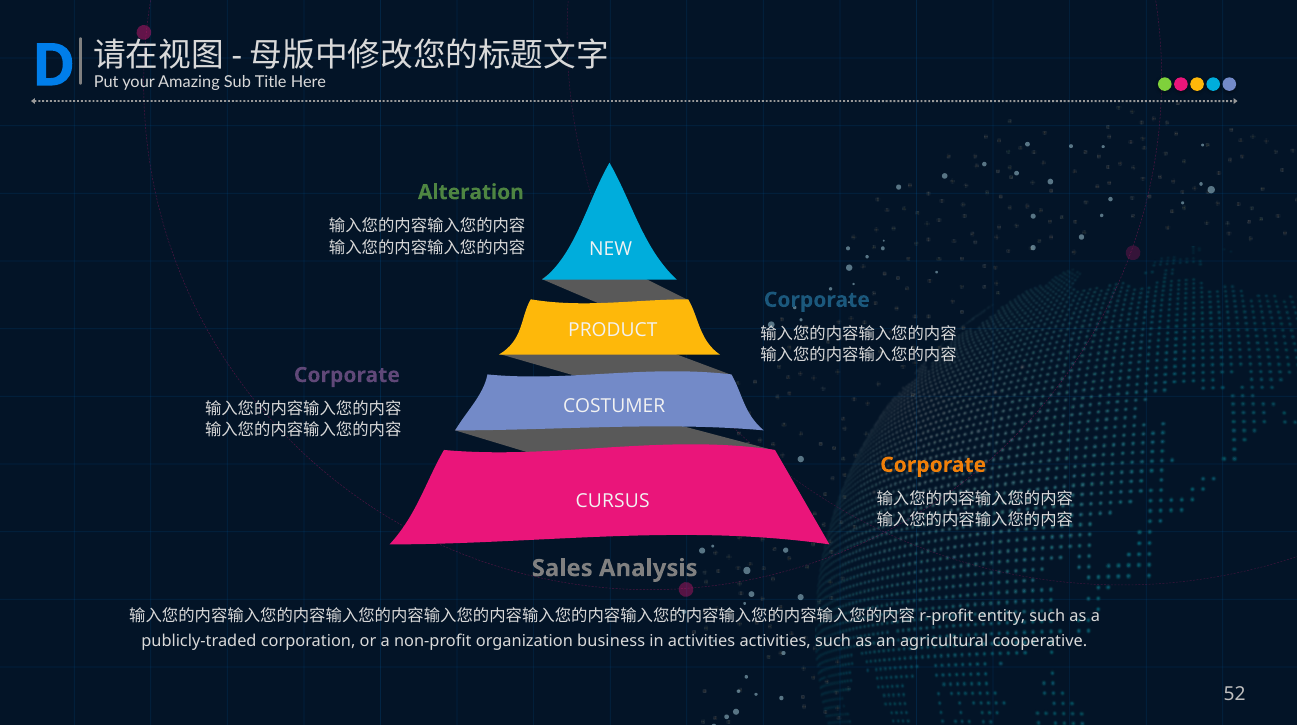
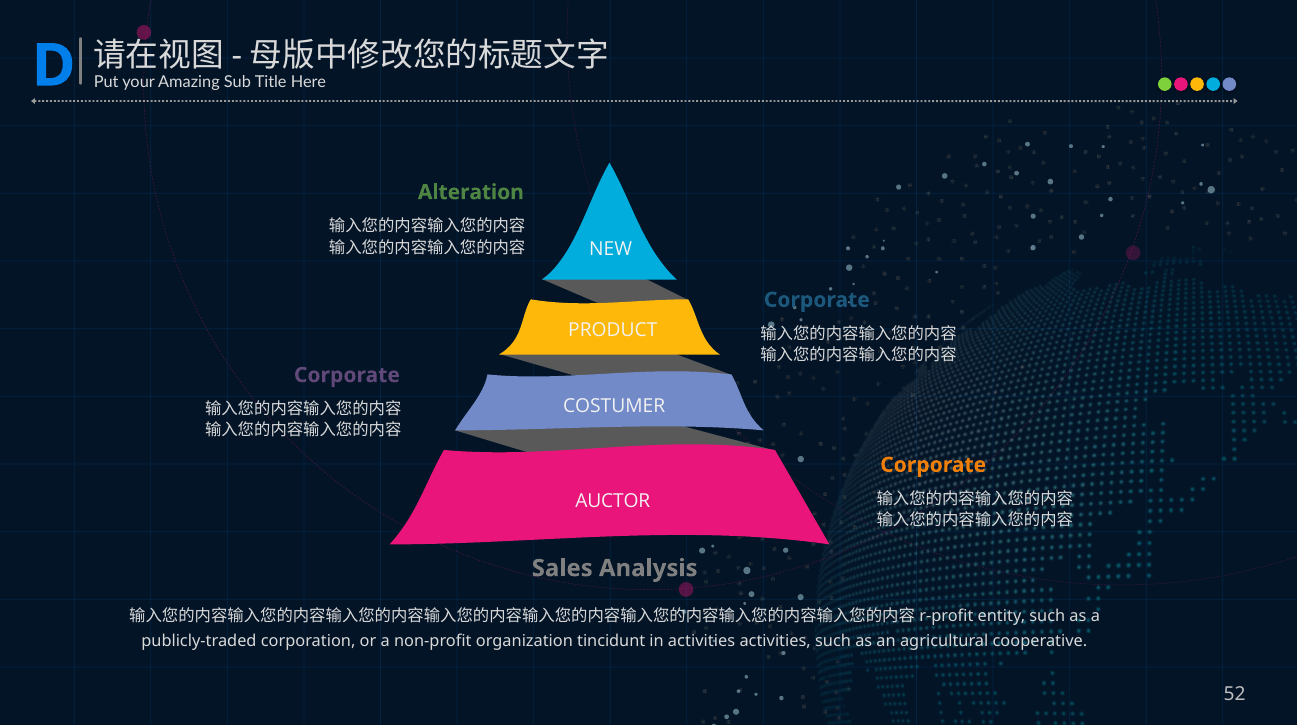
CURSUS: CURSUS -> AUCTOR (613, 501)
business: business -> tincidunt (611, 641)
